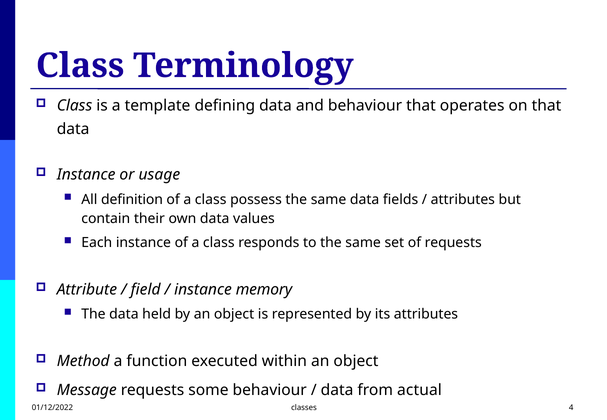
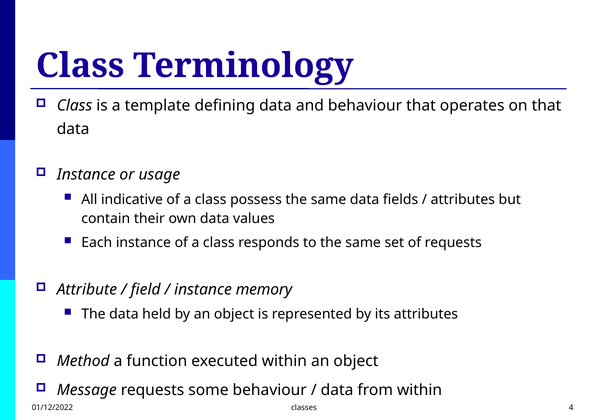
definition: definition -> indicative (132, 199)
from actual: actual -> within (420, 390)
